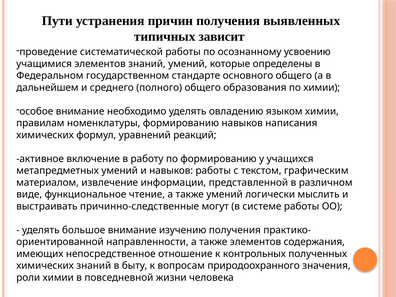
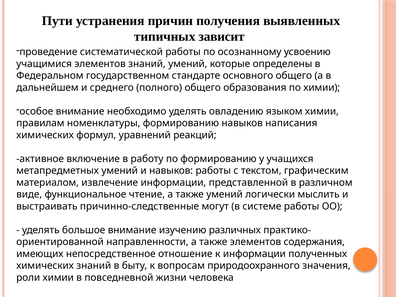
изучению получения: получения -> различных (235, 230)
к контрольных: контрольных -> информации (254, 254)
